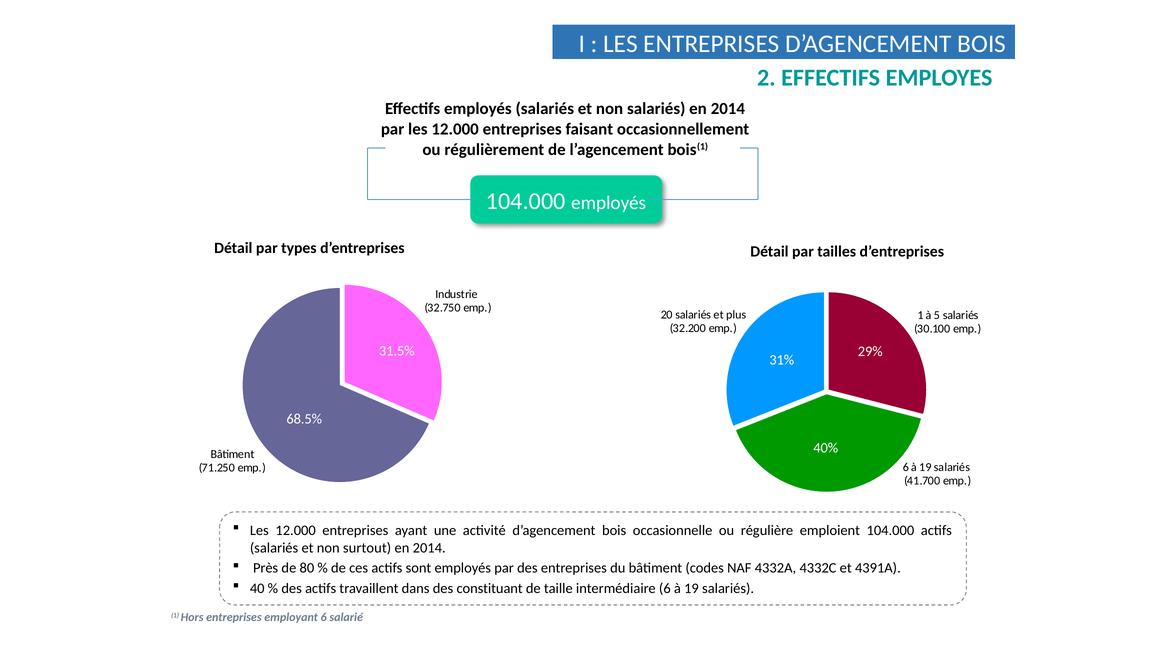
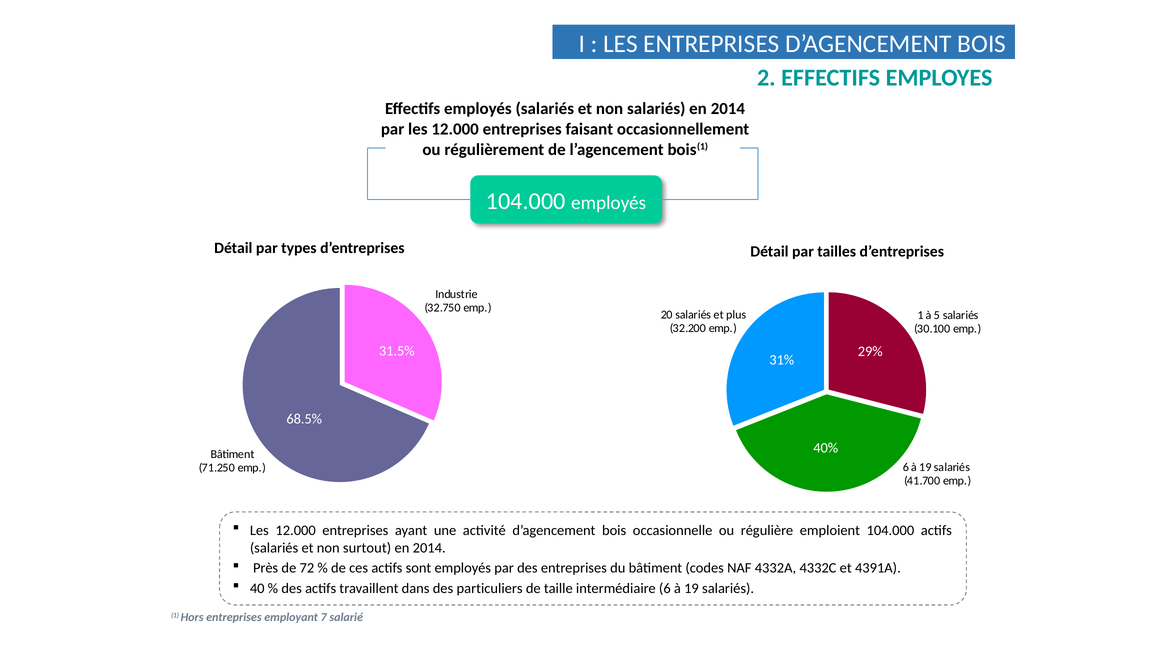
80: 80 -> 72 (307, 569)
constituant: constituant -> particuliers (490, 589)
employant 6: 6 -> 7 (324, 618)
